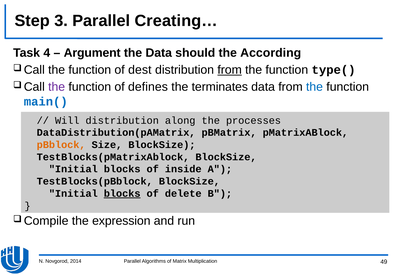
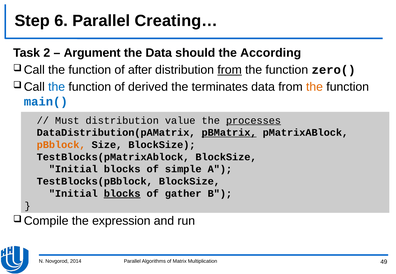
3: 3 -> 6 (61, 21)
4: 4 -> 2 (47, 53)
dest: dest -> after (140, 70)
type(: type( -> zero( (334, 70)
the colour: purple -> blue (57, 87)
defines: defines -> derived (148, 87)
the colour: blue -> orange (314, 87)
Will: Will -> Must (67, 120)
along: along -> value (180, 120)
processes underline: none -> present (253, 120)
pBMatrix underline: none -> present (229, 133)
inside: inside -> simple (183, 169)
delete: delete -> gather (183, 194)
